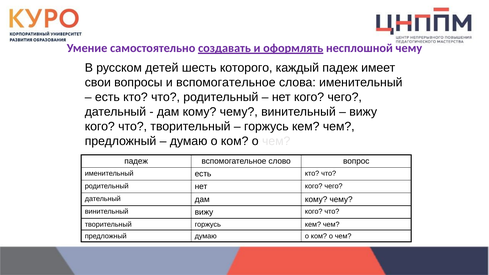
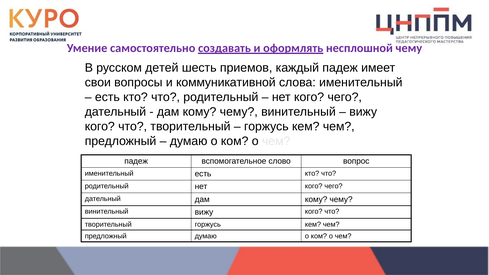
которого: которого -> приемов (246, 68)
и вспомогательное: вспомогательное -> коммуникативной (226, 82)
